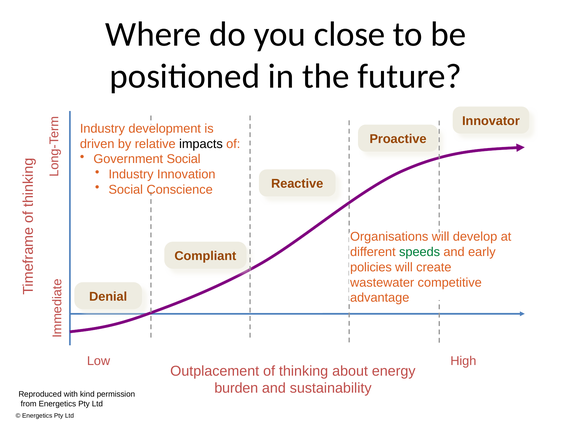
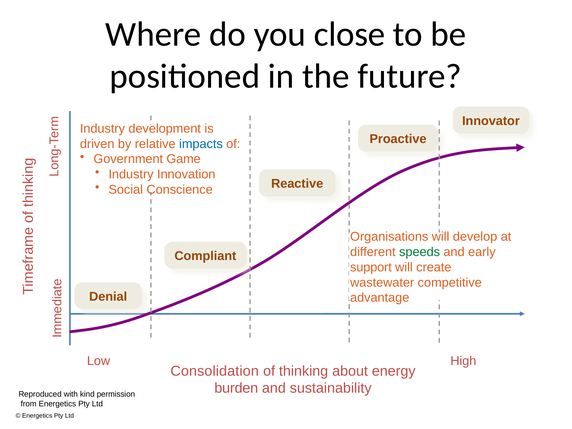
impacts colour: black -> blue (201, 144)
Government Social: Social -> Game (184, 159)
policies: policies -> support (371, 267)
Outplacement: Outplacement -> Consolidation (215, 371)
